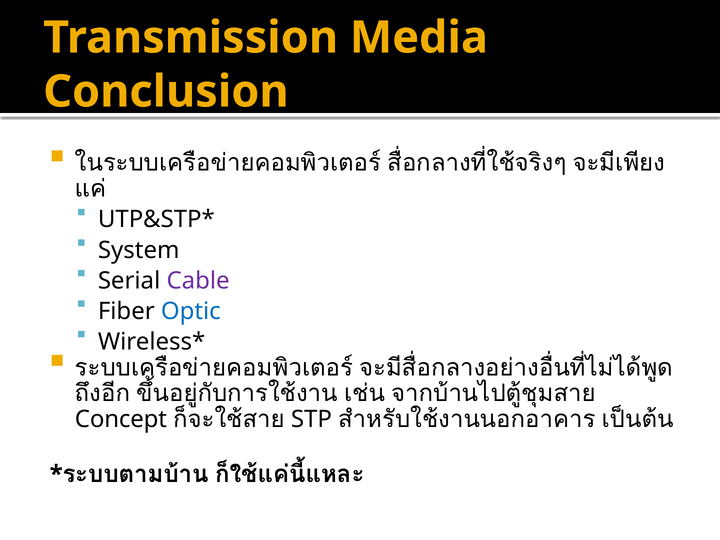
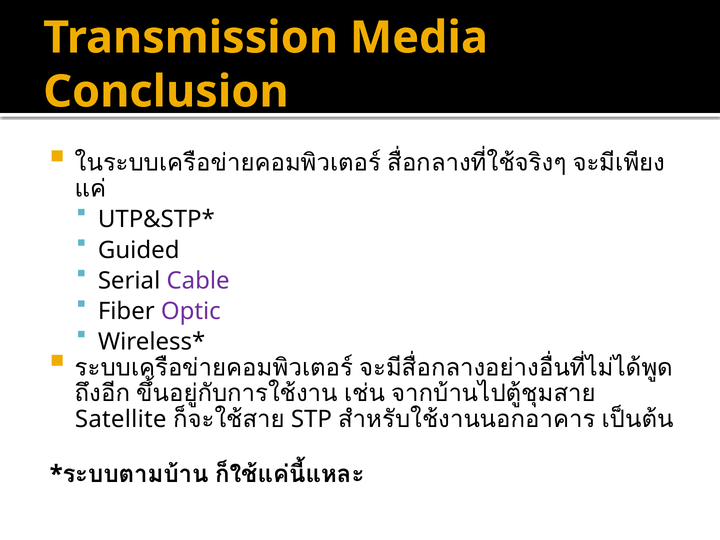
System: System -> Guided (139, 250)
Optic colour: blue -> purple (191, 311)
Concept: Concept -> Satellite (121, 419)
